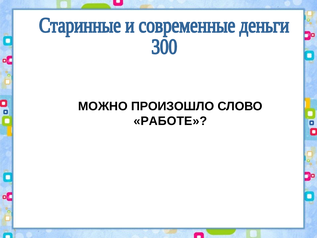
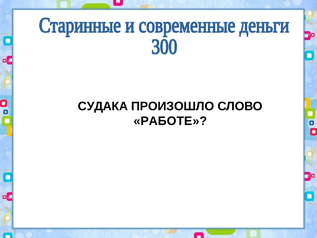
МОЖНО: МОЖНО -> СУДАКА (103, 106)
